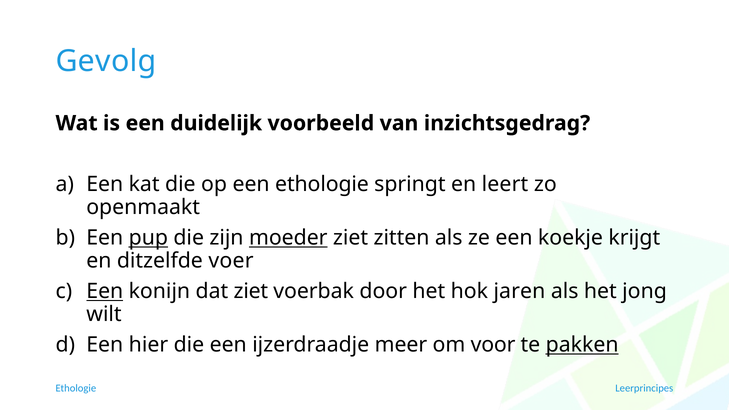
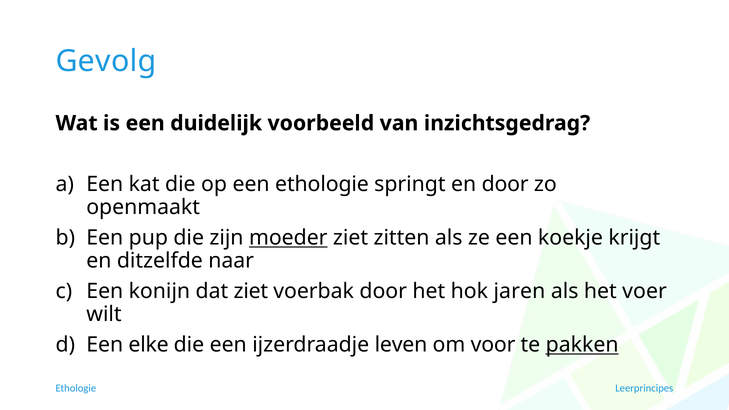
en leert: leert -> door (505, 184)
pup underline: present -> none (148, 238)
voer: voer -> naar (231, 261)
Een underline: present -> none (105, 291)
jong: jong -> voer (645, 291)
hier: hier -> elke (149, 345)
meer: meer -> leven (401, 345)
